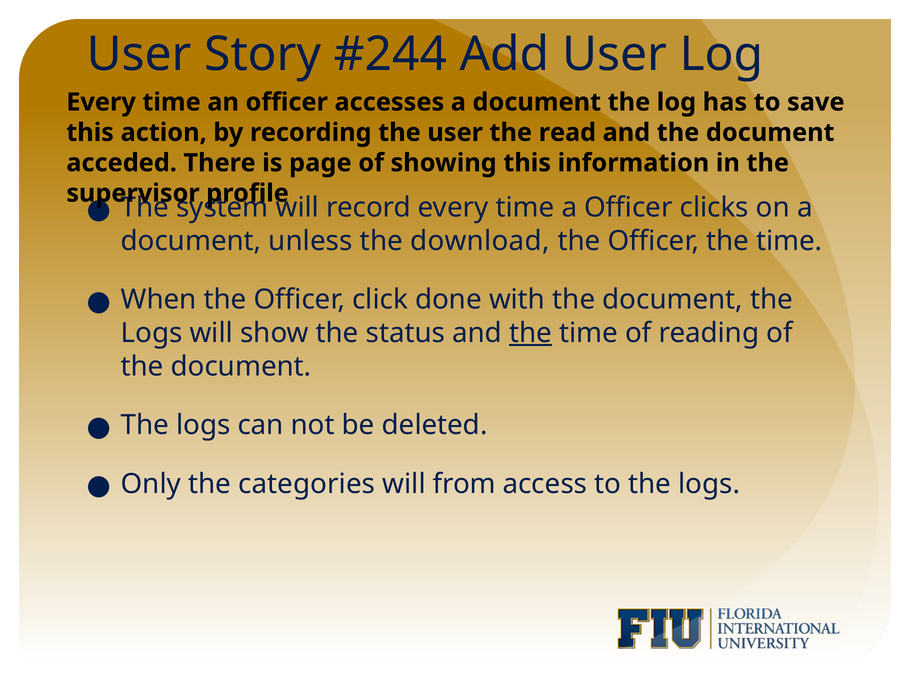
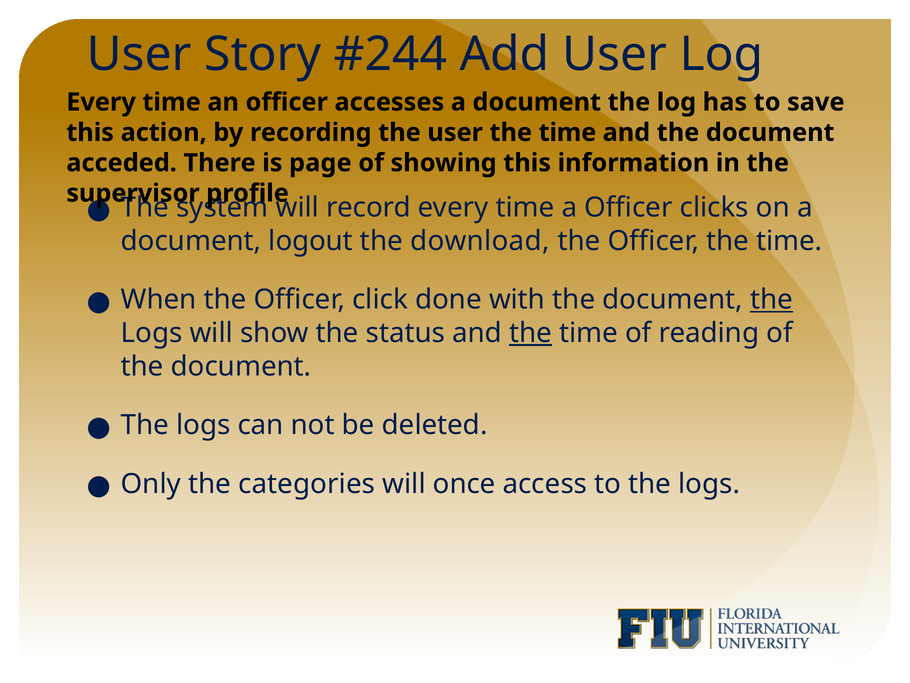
user the read: read -> time (567, 132)
unless: unless -> logout (311, 241)
the underline: none -> present (771, 300)
from: from -> once (464, 484)
